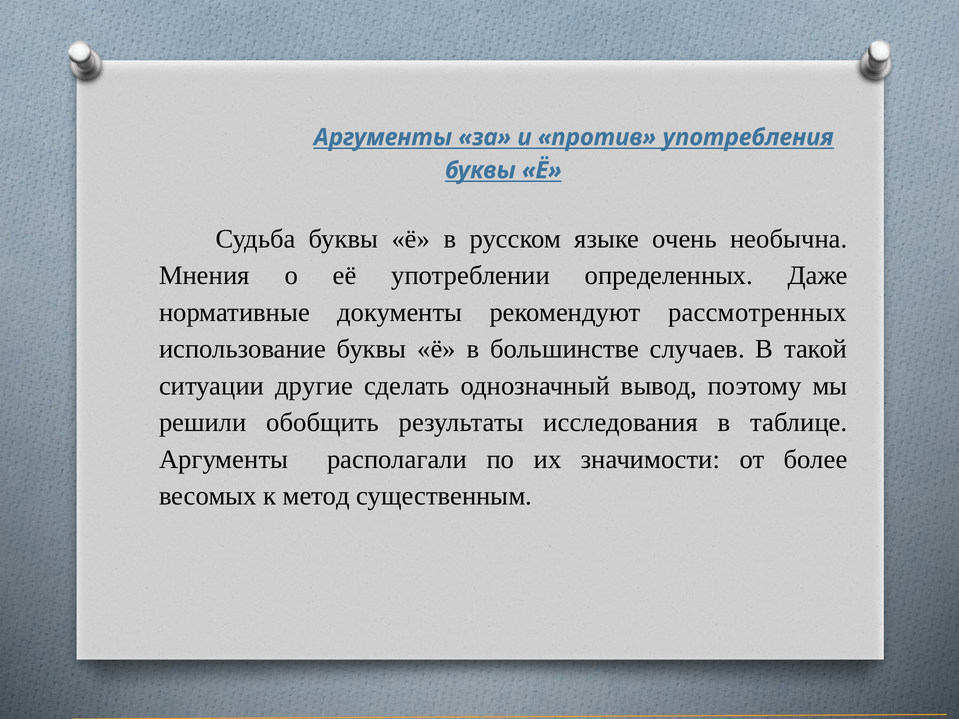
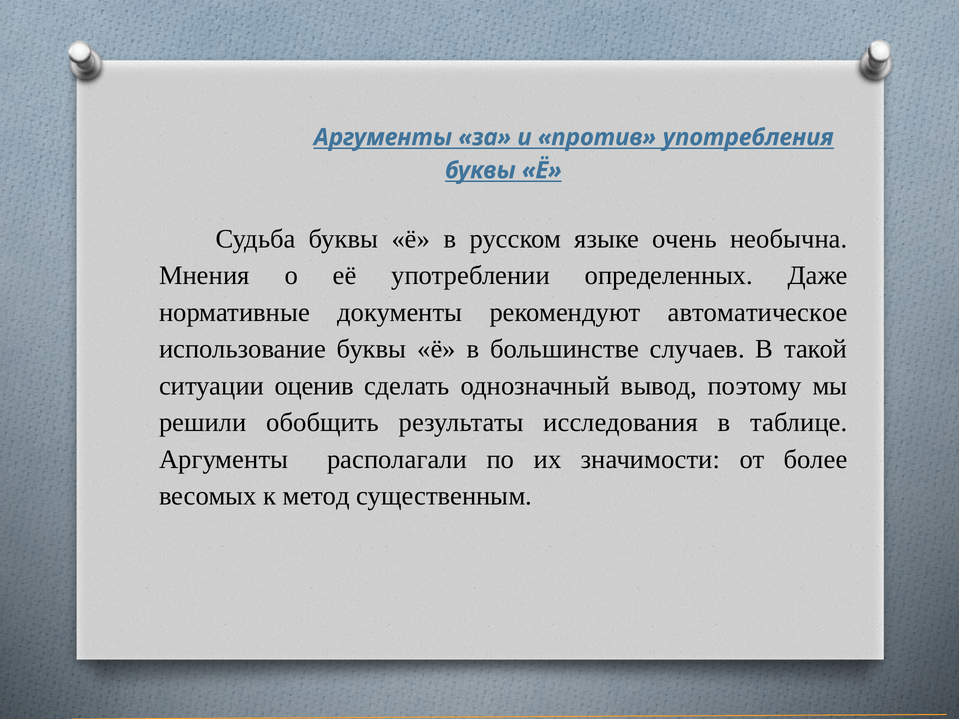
рассмотренных: рассмотренных -> автоматическое (758, 312)
другие: другие -> оценив (314, 386)
